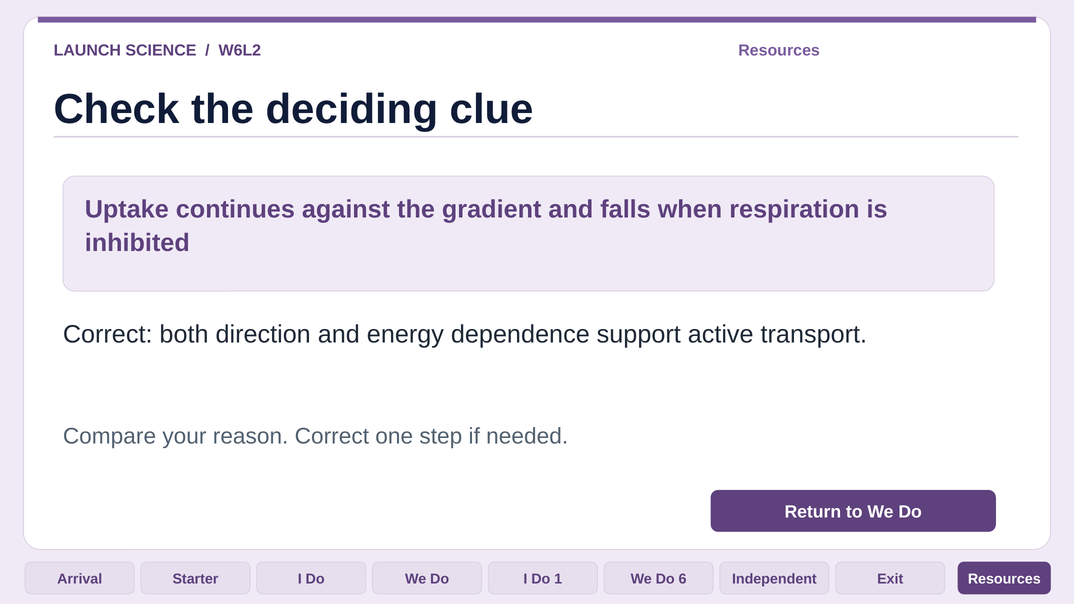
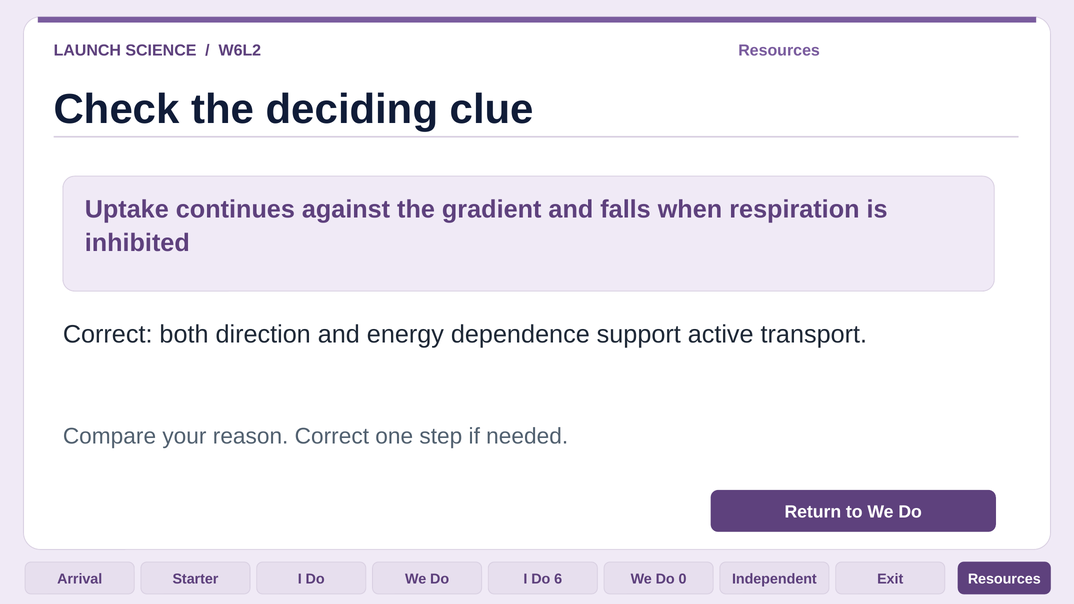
1: 1 -> 6 (558, 579)
6: 6 -> 0 (683, 579)
